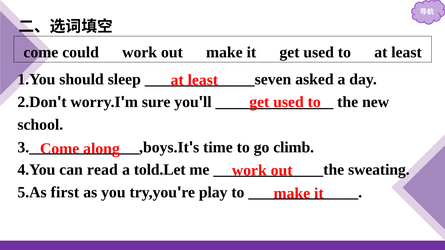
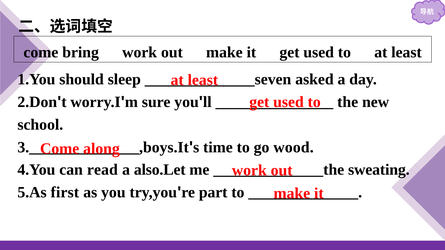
could: could -> bring (81, 52)
climb: climb -> wood (294, 147)
told.Let: told.Let -> also.Let (160, 170)
play: play -> part (213, 193)
